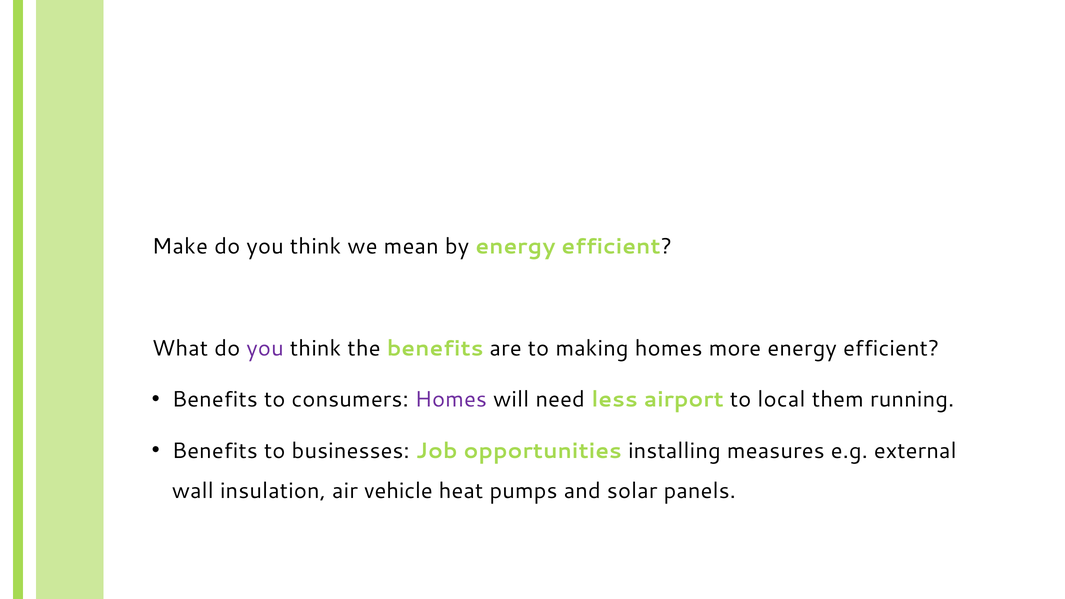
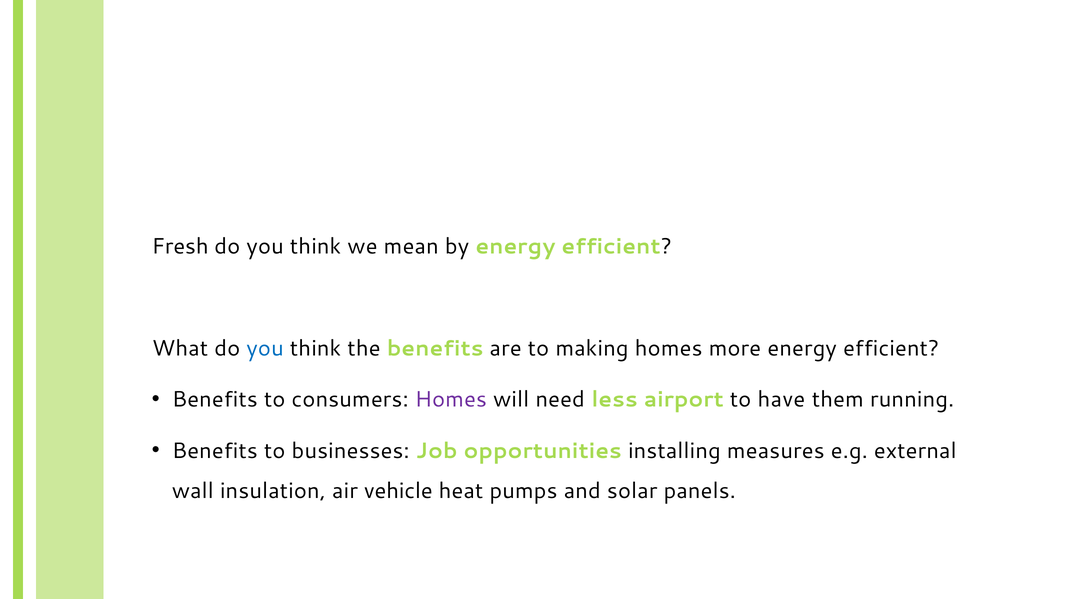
Make: Make -> Fresh (180, 246)
you colour: purple -> blue (265, 349)
local: local -> have (781, 400)
